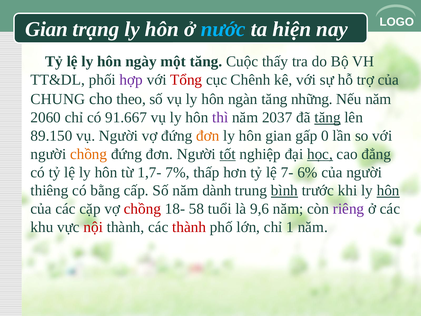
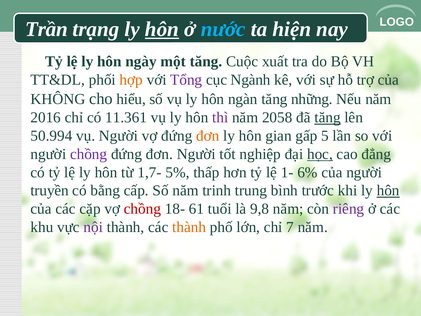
Gian: Gian -> Trần (46, 29)
hôn underline: none -> present (162, 29)
thấy: thấy -> xuất (275, 61)
hợp colour: purple -> orange (131, 80)
Tổng colour: red -> purple (186, 80)
Chênh: Chênh -> Ngành (251, 80)
CHUNG: CHUNG -> KHÔNG (58, 99)
theo: theo -> hiểu (131, 99)
2060: 2060 -> 2016 (46, 118)
91.667: 91.667 -> 11.361 (126, 118)
2037: 2037 -> 2058 (277, 118)
89.150: 89.150 -> 50.994 (51, 136)
0: 0 -> 5 (325, 136)
chồng colour: orange -> purple (89, 154)
tốt underline: present -> none (228, 154)
7%: 7% -> 5% (178, 172)
7-: 7- -> 1- (287, 172)
thiêng: thiêng -> truyền (50, 190)
dành: dành -> trinh (217, 190)
bình underline: present -> none (284, 190)
58: 58 -> 61 (197, 209)
9,6: 9,6 -> 9,8 (260, 209)
nội colour: red -> purple (93, 227)
thành colour: red -> orange (189, 227)
1: 1 -> 7 (290, 227)
